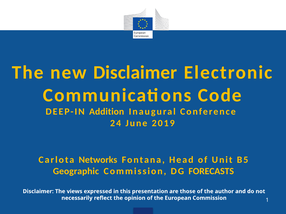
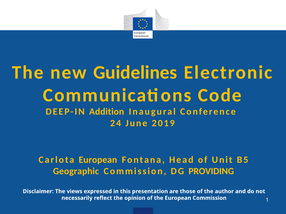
new Disclaimer: Disclaimer -> Guidelines (135, 73)
Carlota Networks: Networks -> European (98, 160)
FORECASTS: FORECASTS -> PROVIDING (211, 172)
